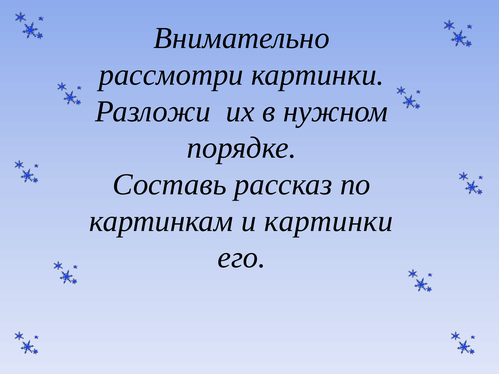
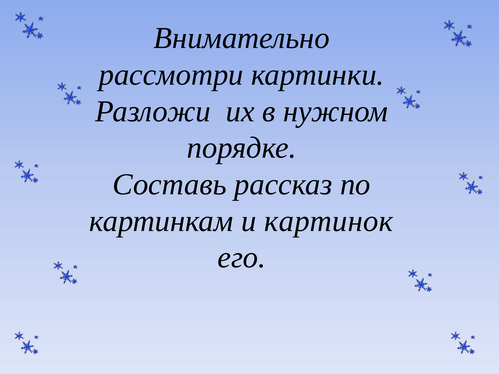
и картинки: картинки -> картинок (329, 221)
